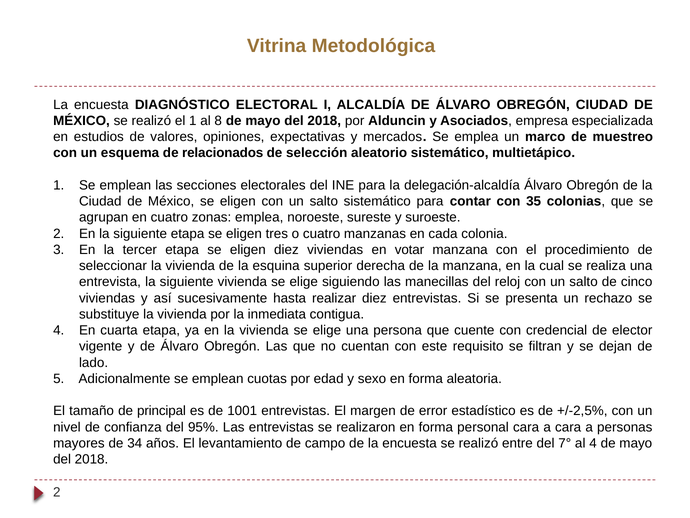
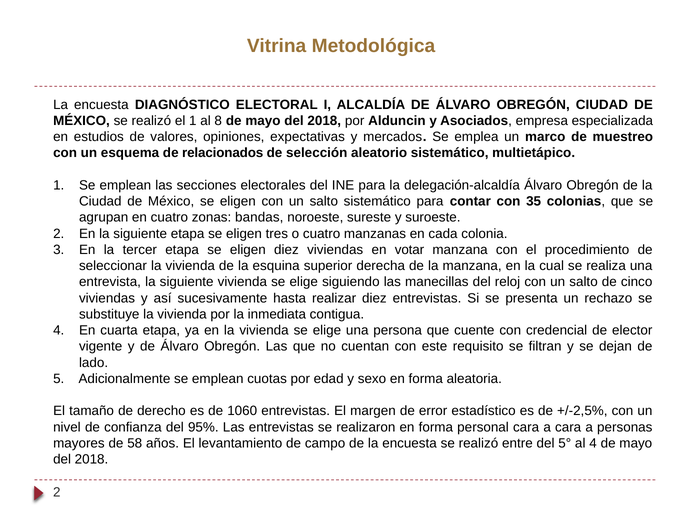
zonas emplea: emplea -> bandas (259, 217)
principal: principal -> derecho (161, 411)
1001: 1001 -> 1060 (242, 411)
34: 34 -> 58 (135, 443)
7°: 7° -> 5° (565, 443)
